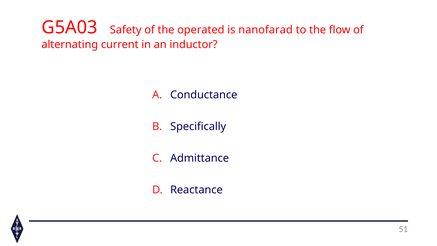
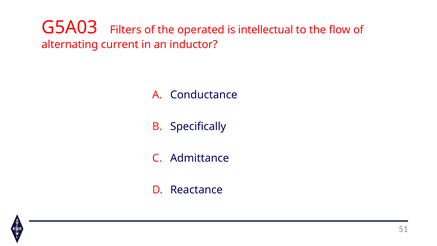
Safety: Safety -> Filters (126, 30)
nanofarad: nanofarad -> intellectual (266, 30)
